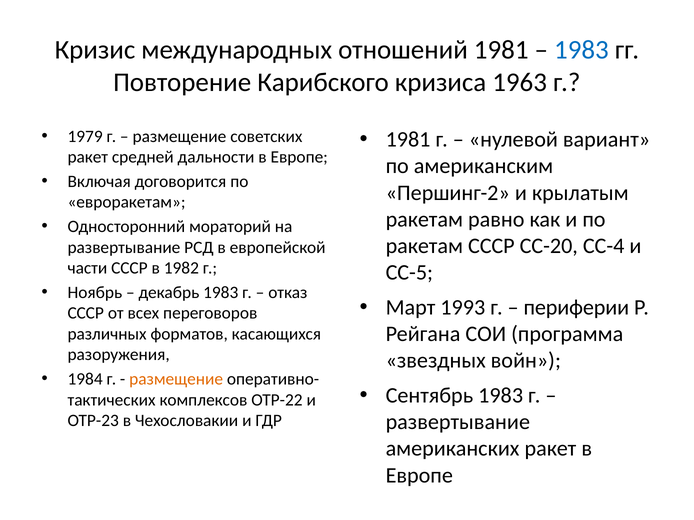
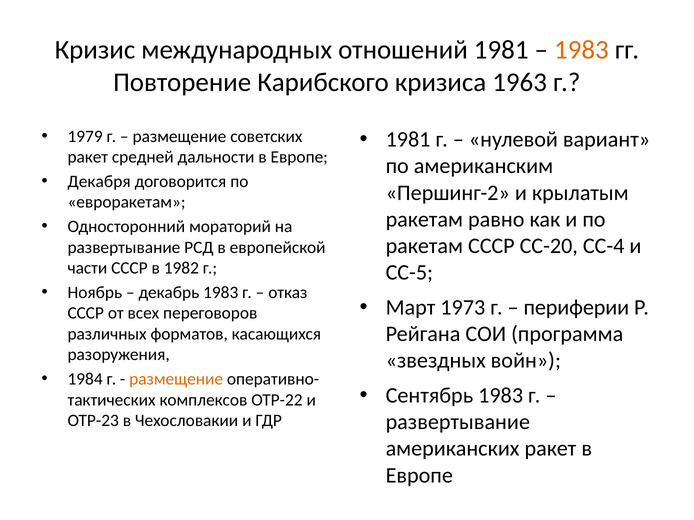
1983 colour: blue -> orange (581, 50)
Включая: Включая -> Декабря (99, 182)
1993: 1993 -> 1973 (463, 308)
